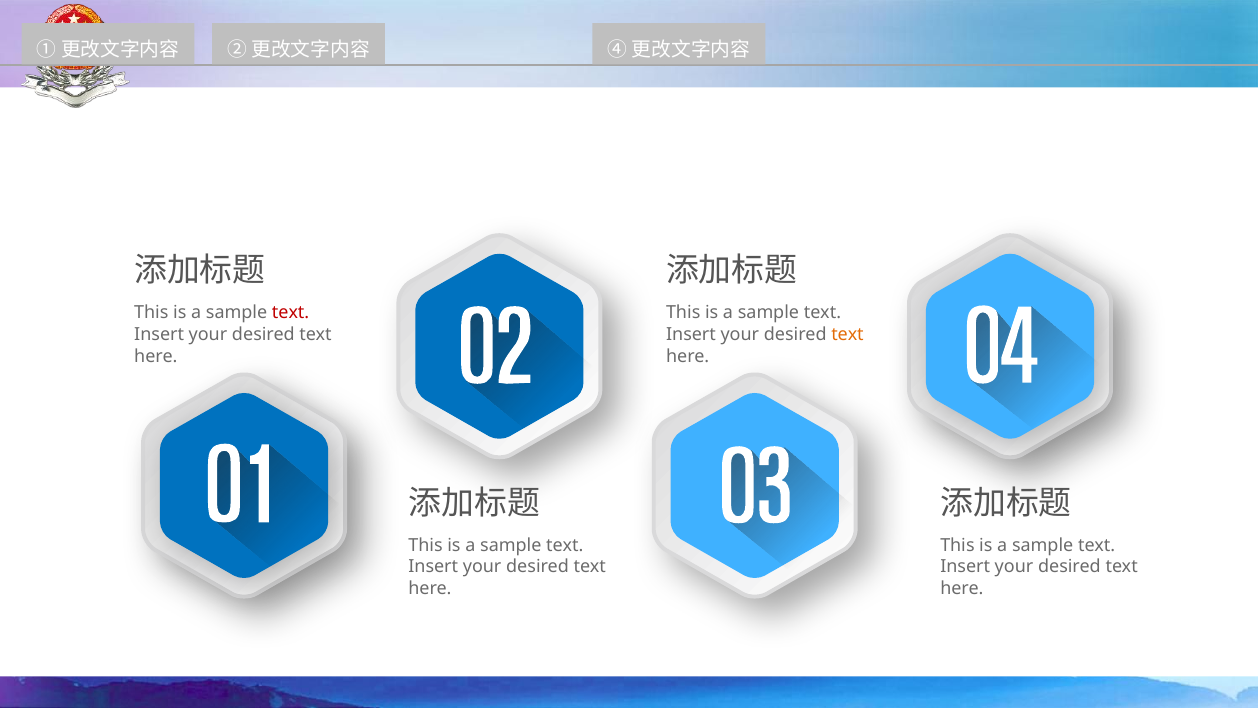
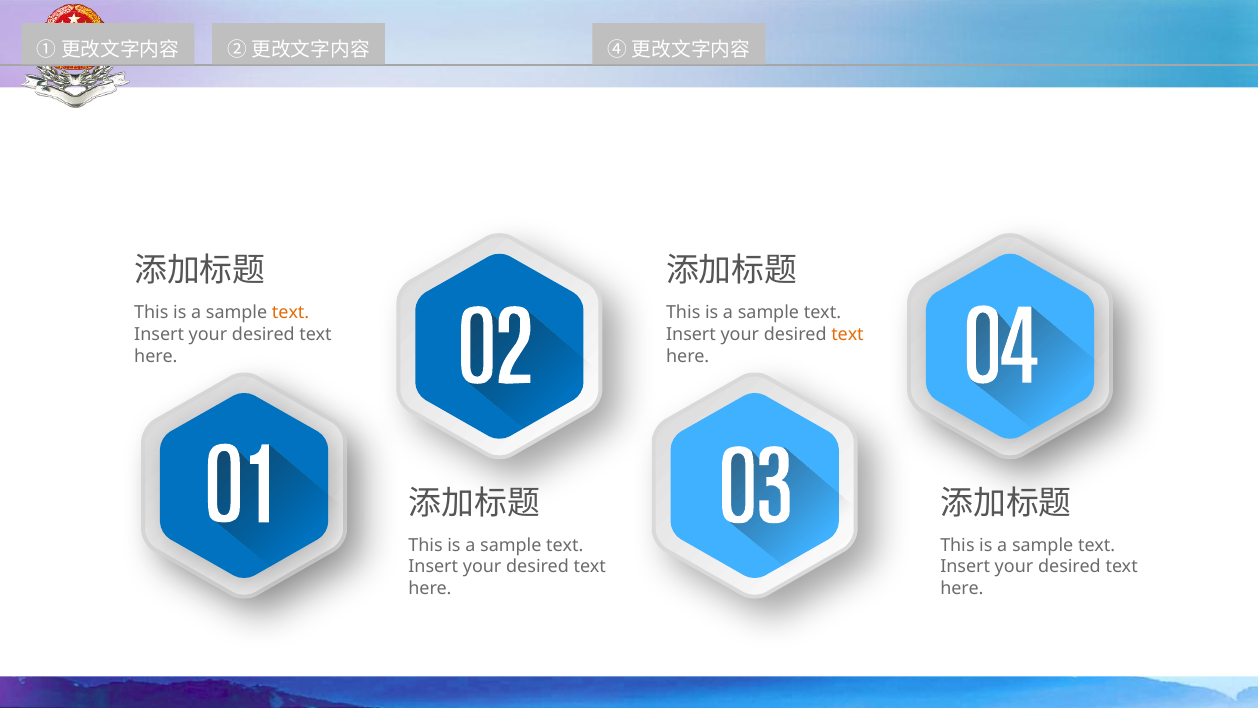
text colour: red -> orange (291, 313)
